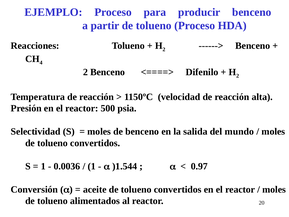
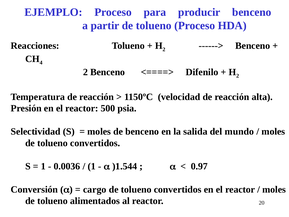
aceite: aceite -> cargo (95, 189)
